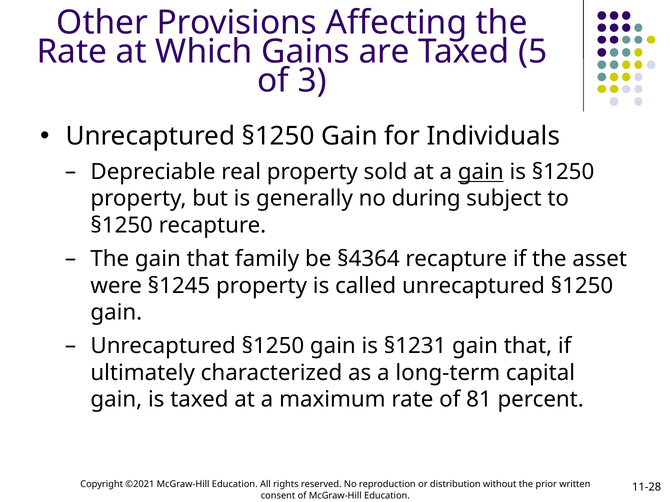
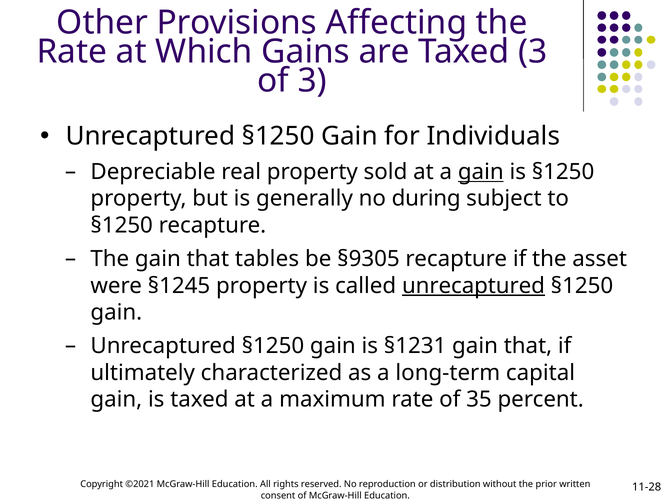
Taxed 5: 5 -> 3 (533, 52)
family: family -> tables (267, 259)
§4364: §4364 -> §9305 (368, 259)
unrecaptured underline: none -> present (473, 286)
81: 81 -> 35 (479, 400)
